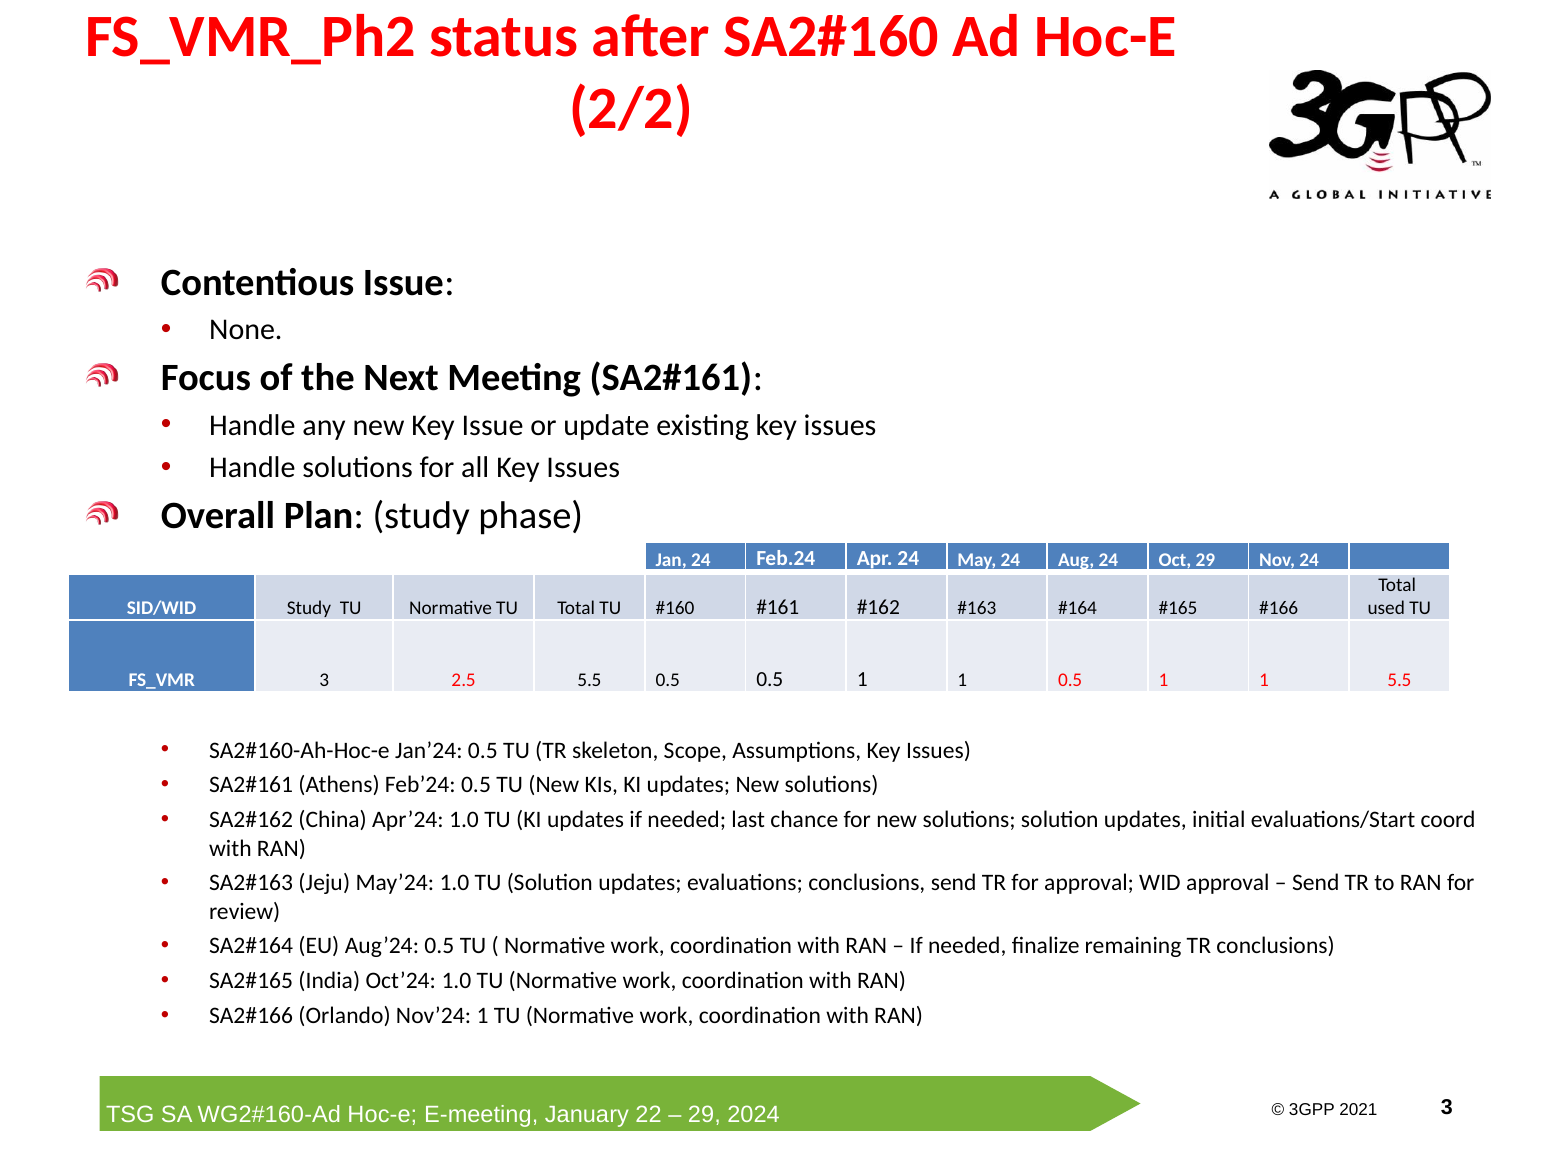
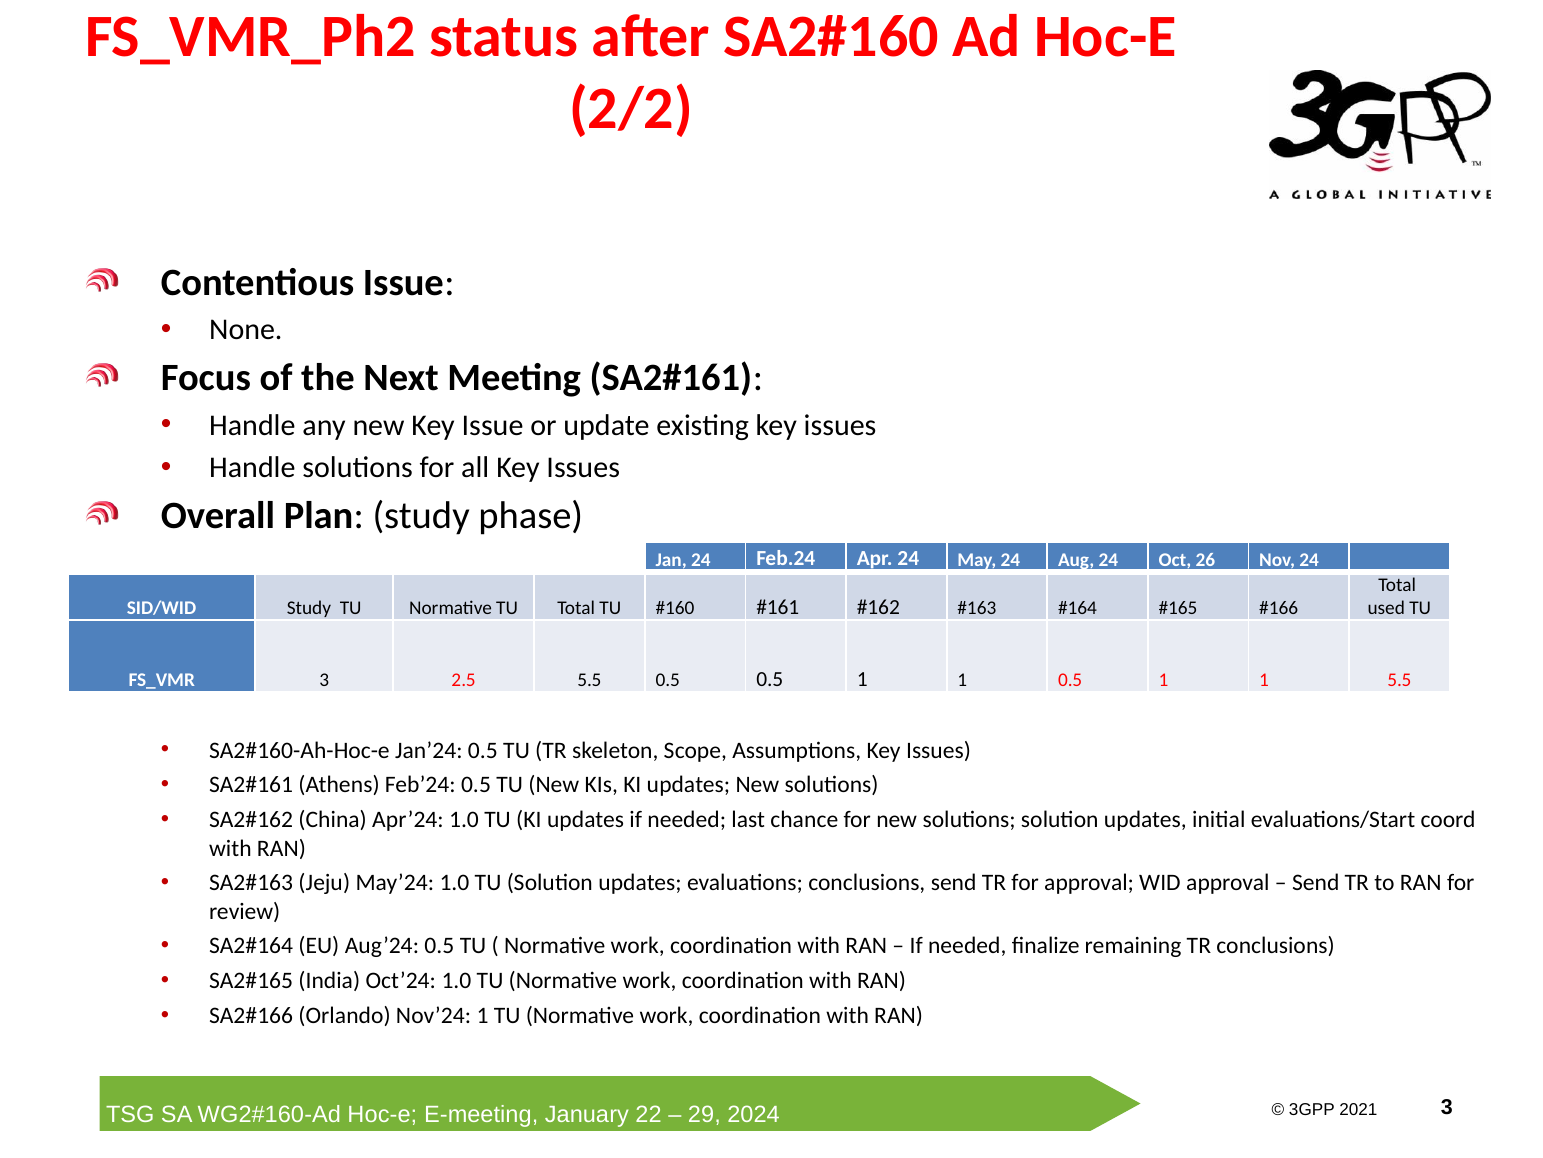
Oct 29: 29 -> 26 (1205, 560)
